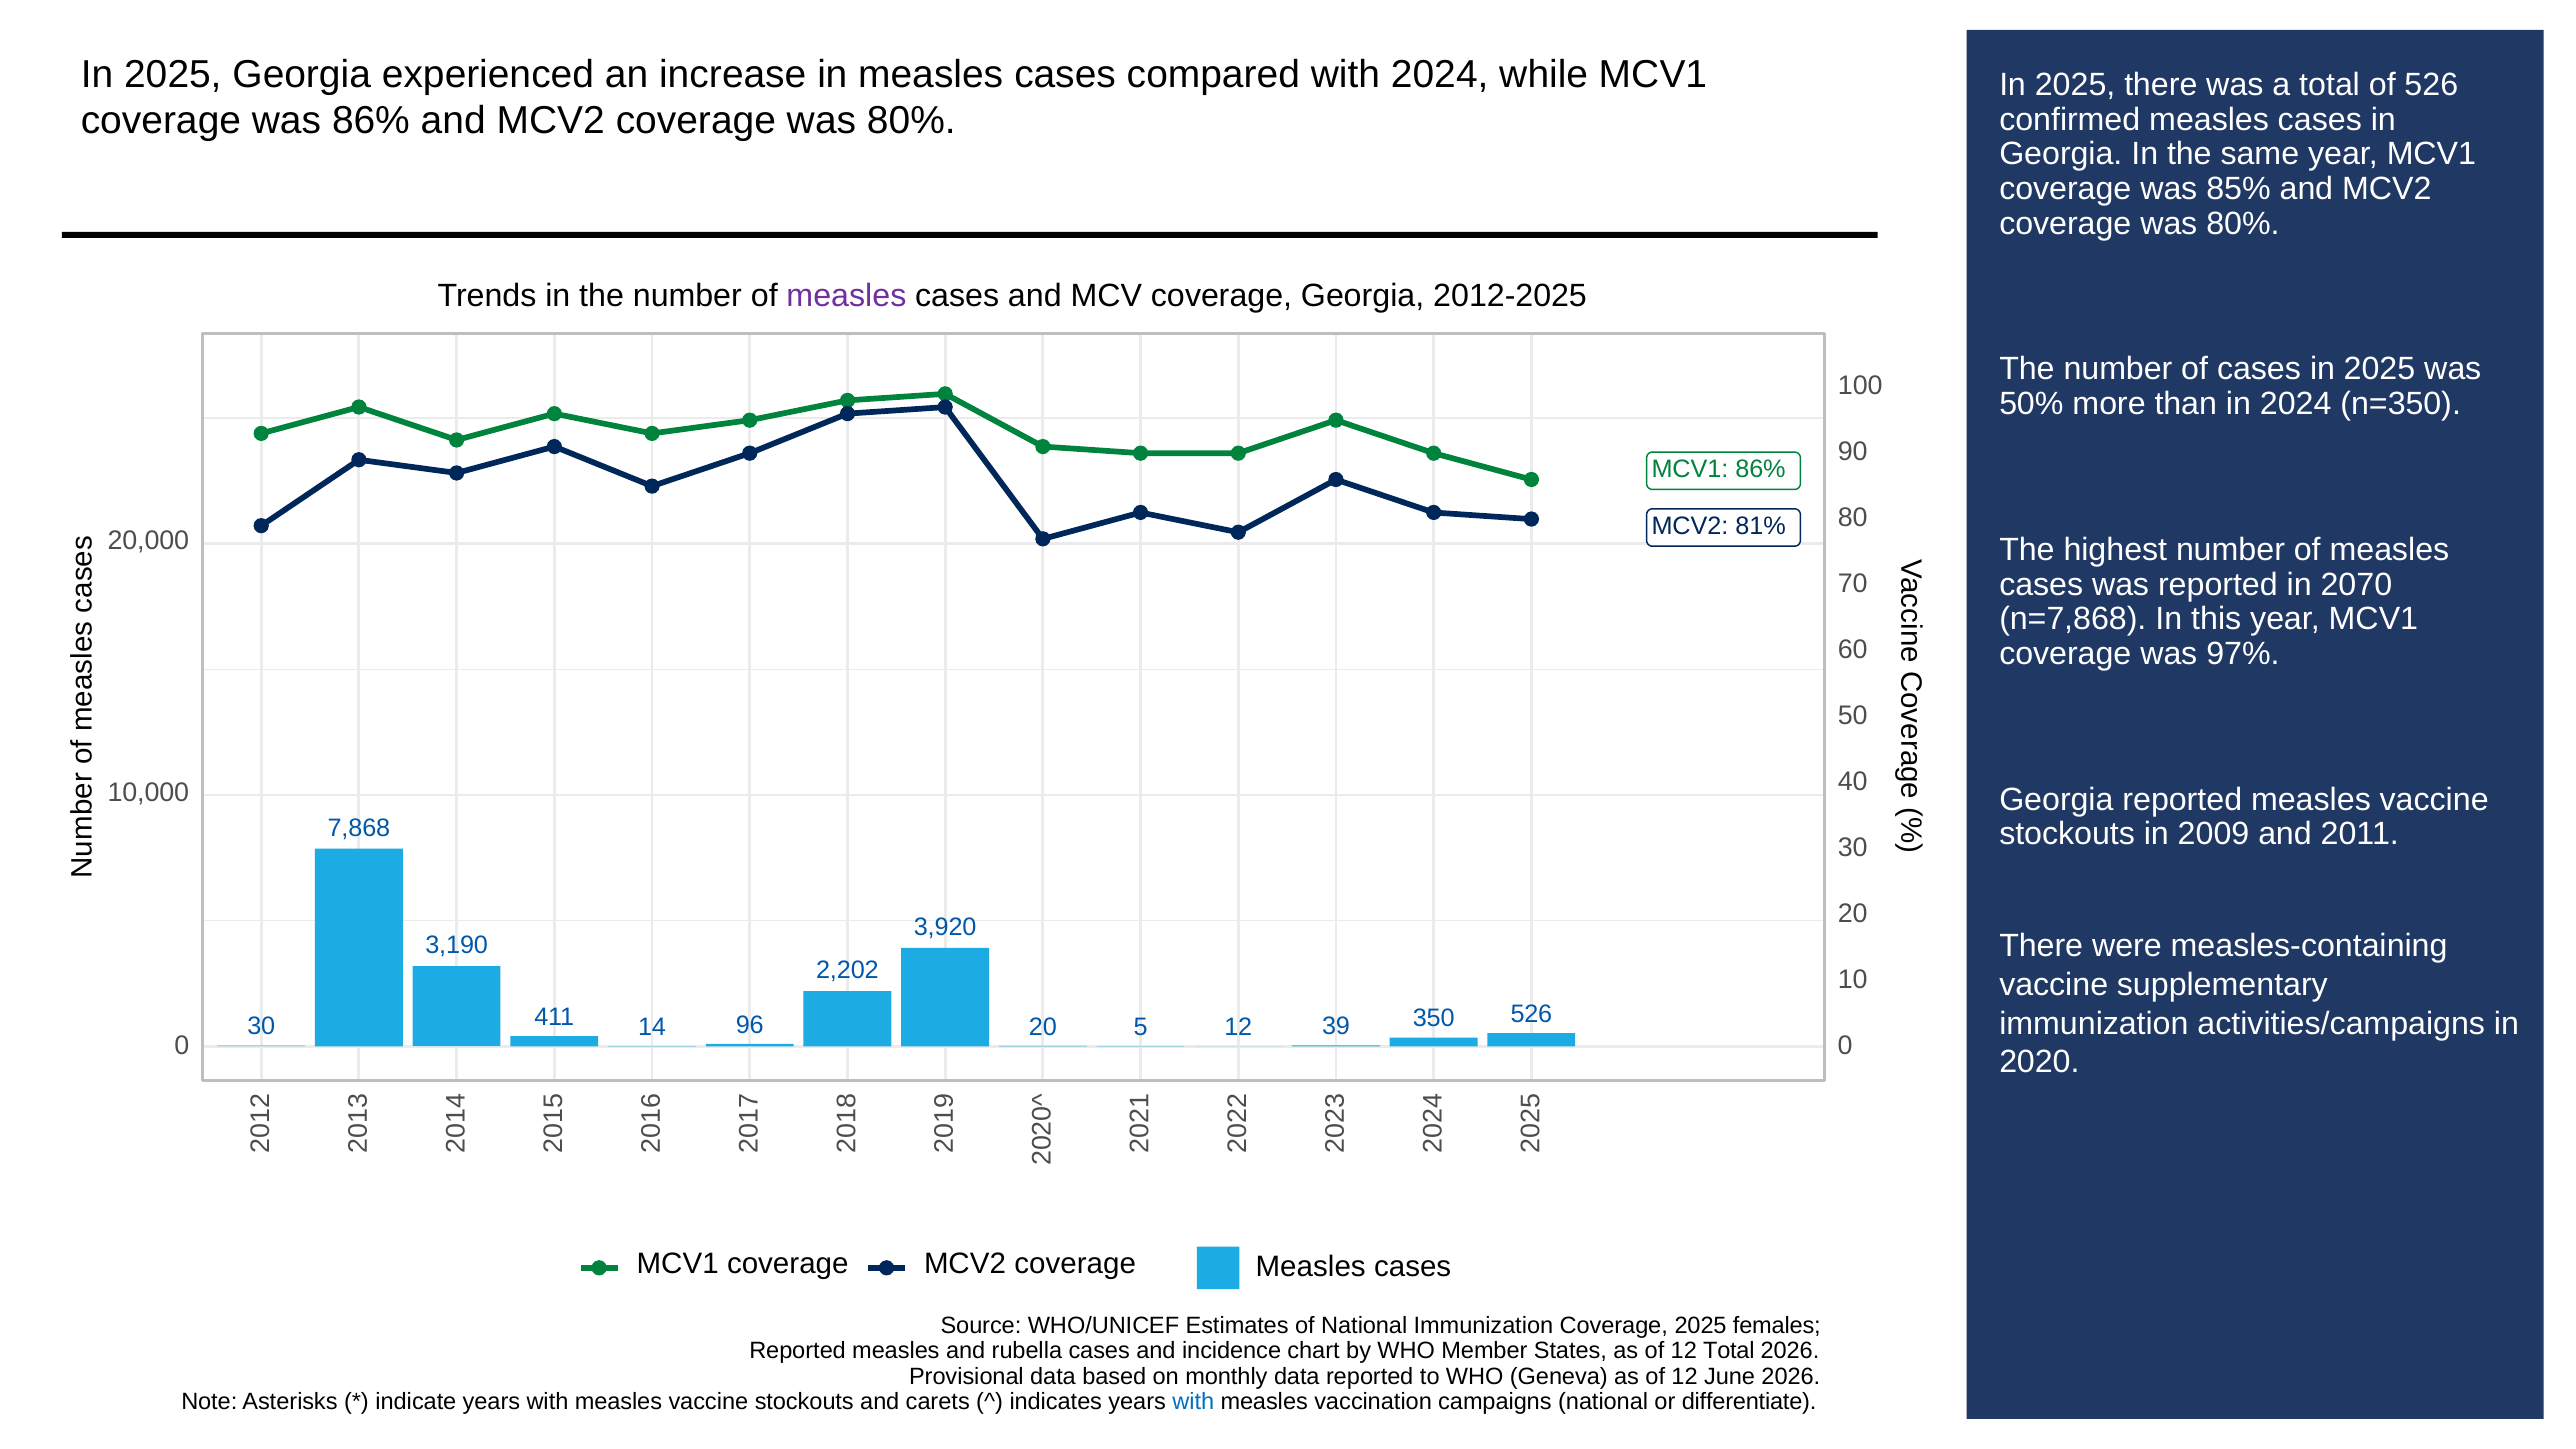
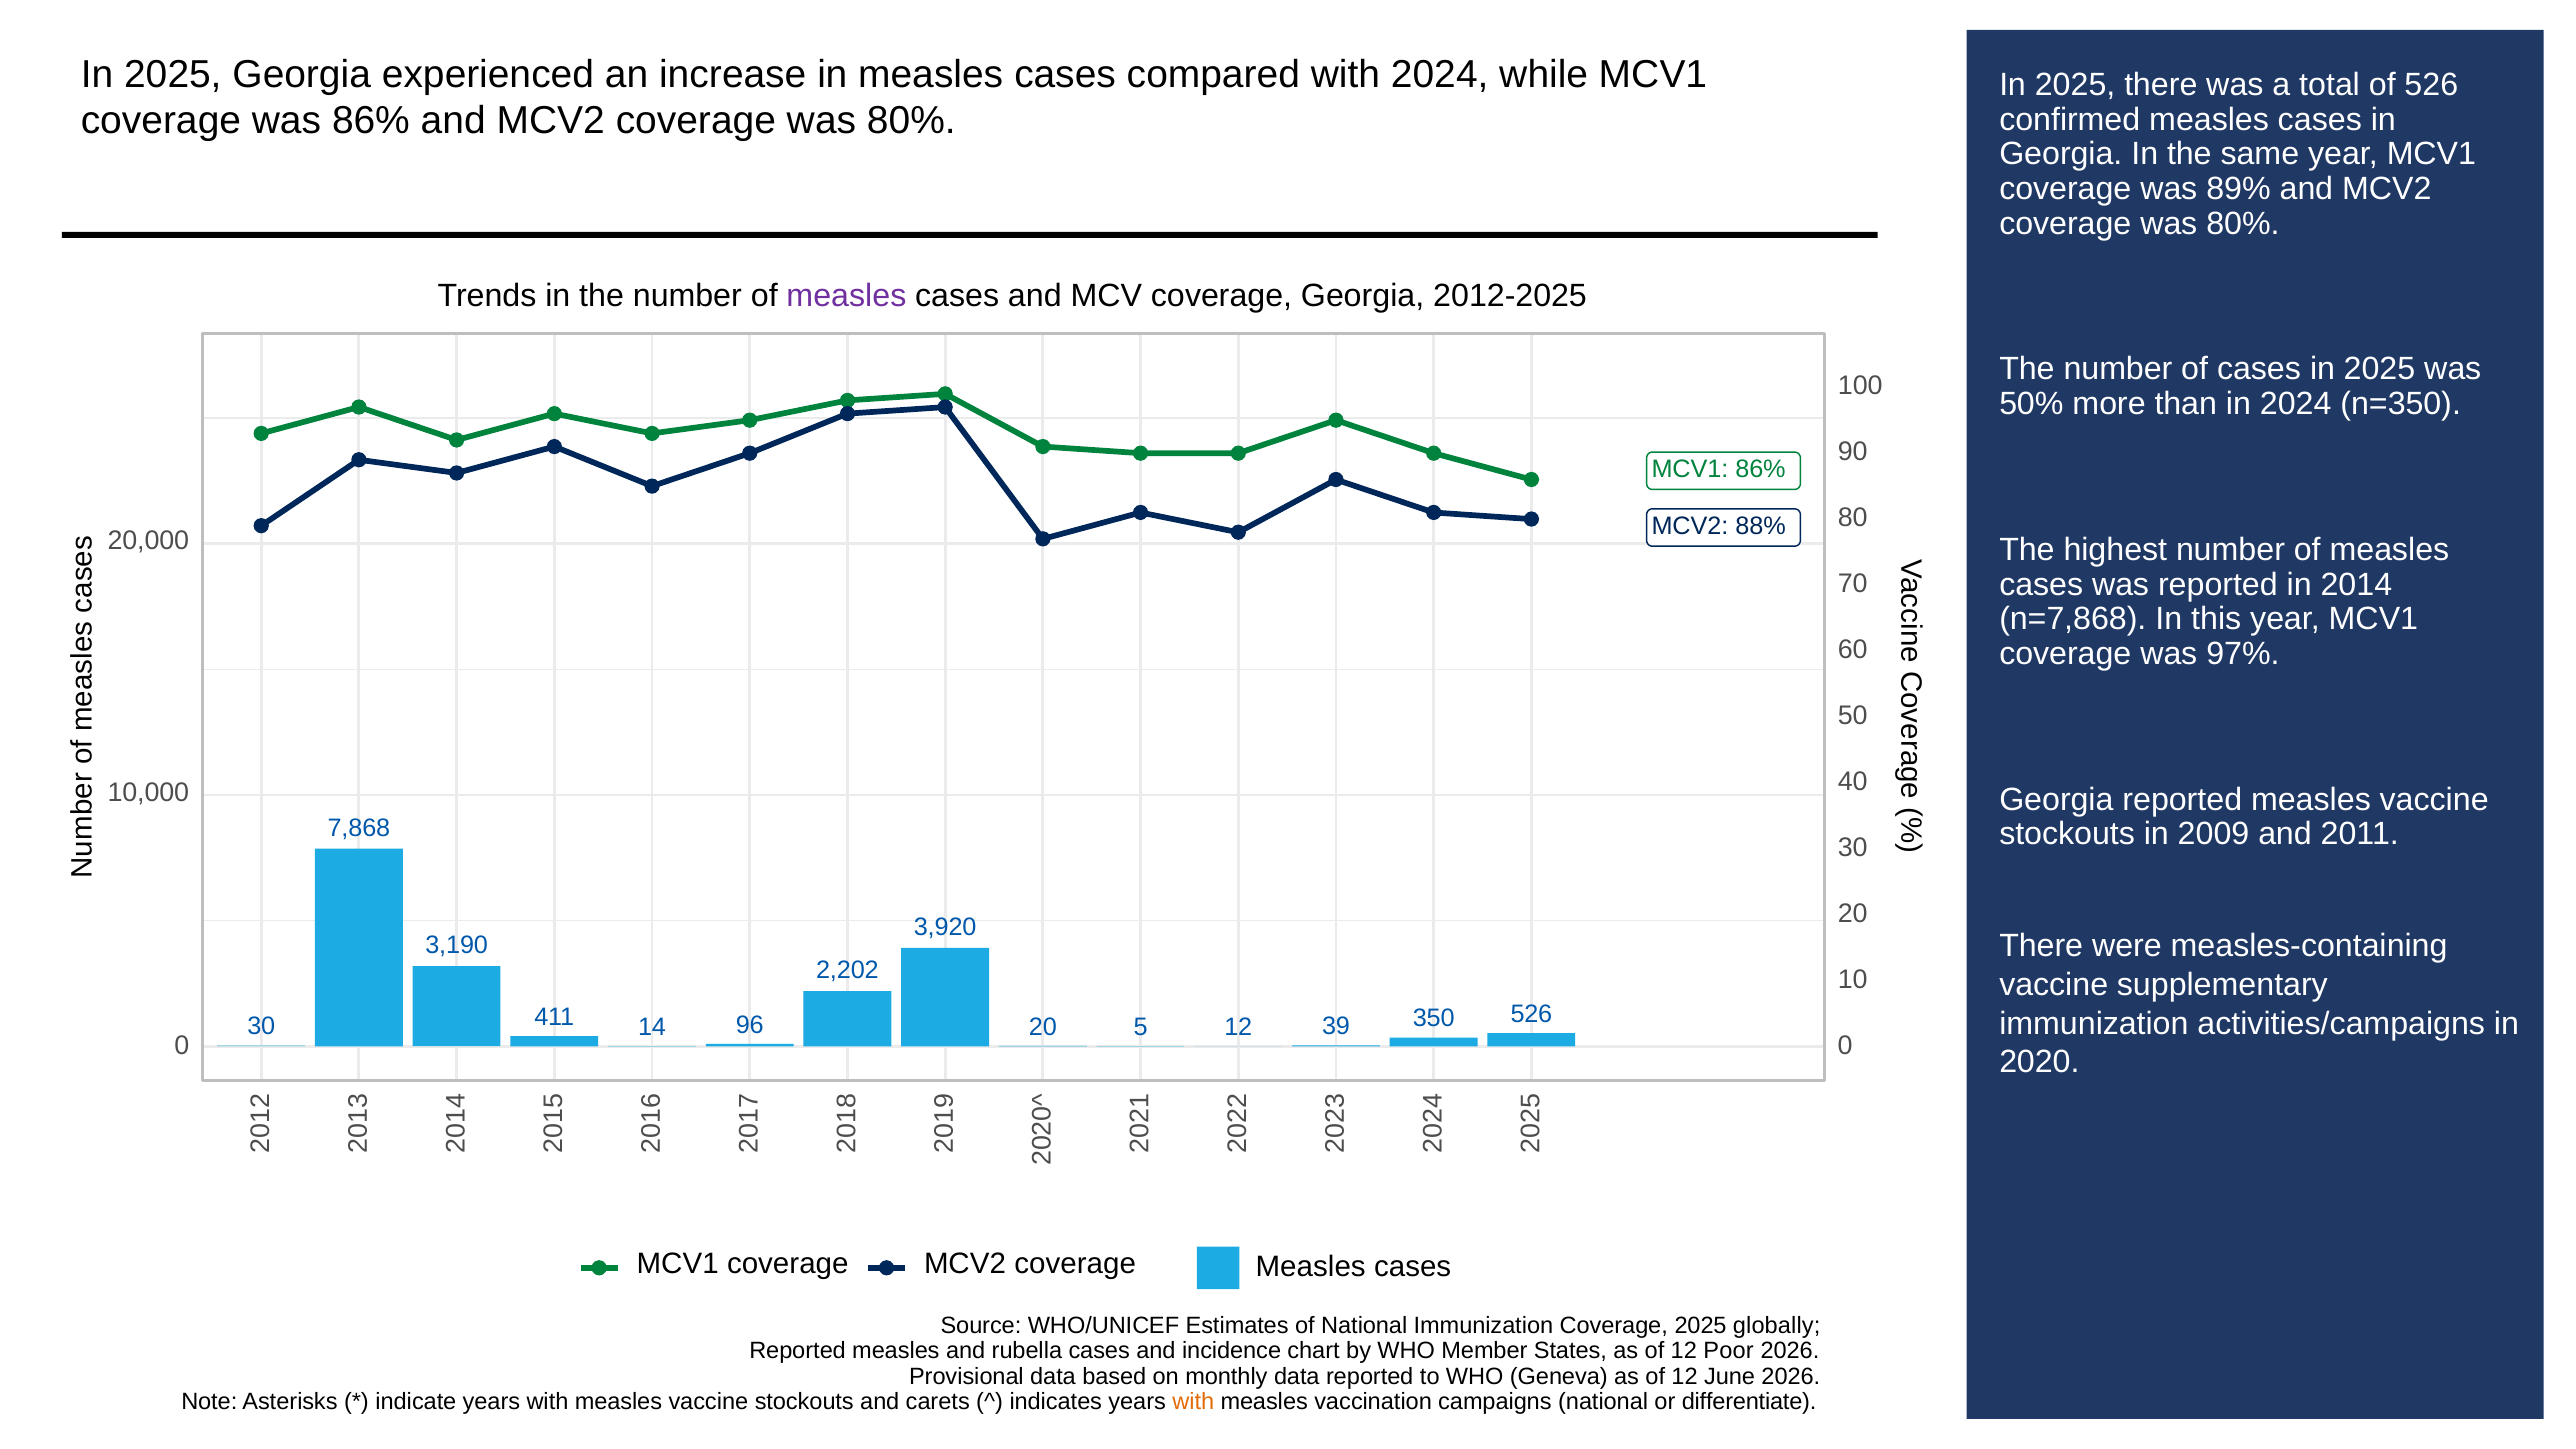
85%: 85% -> 89% (2239, 189)
81%: 81% -> 88% (1761, 526)
2070: 2070 -> 2014 (2356, 584)
females: females -> globally (1777, 1326)
12 Total: Total -> Poor (1729, 1351)
with colour: blue -> orange (1193, 1402)
